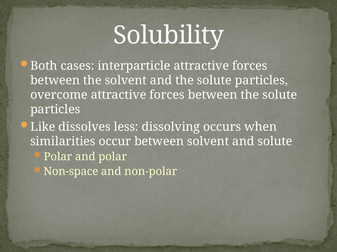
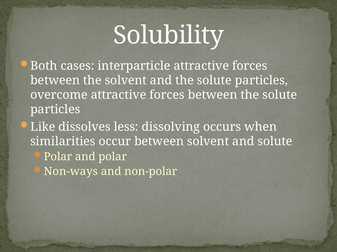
Non-space: Non-space -> Non-ways (71, 172)
